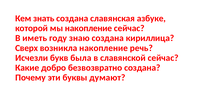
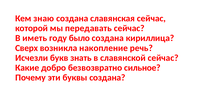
знать: знать -> знаю (44, 19)
славянская азбуке: азбуке -> сейчас (151, 19)
мы накопление: накопление -> передавать (88, 28)
знаю: знаю -> было (79, 38)
была: была -> знать (81, 58)
безвозвратно создана: создана -> сильное (142, 68)
буквы думают: думают -> создана (107, 78)
